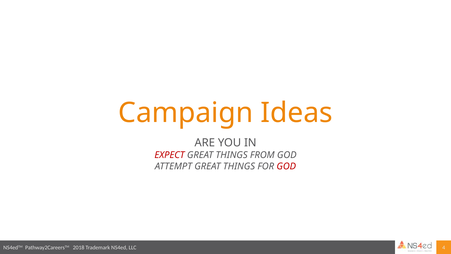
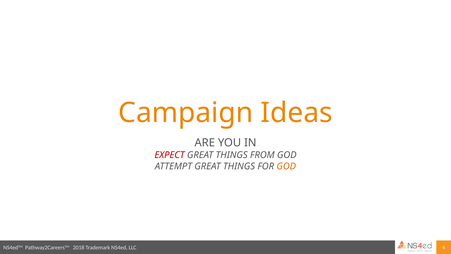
GOD colour: red -> orange (286, 166)
